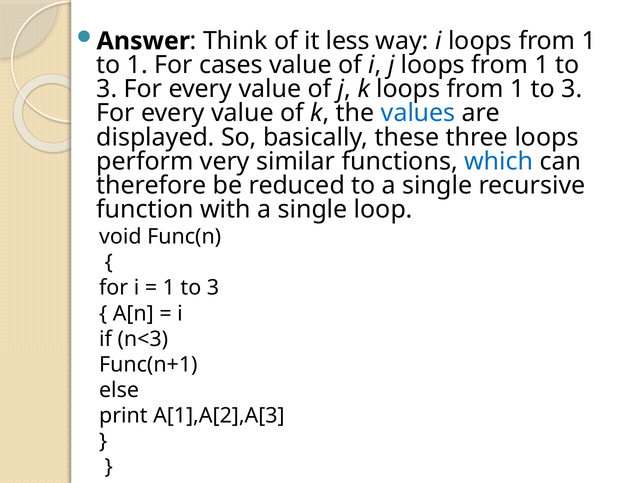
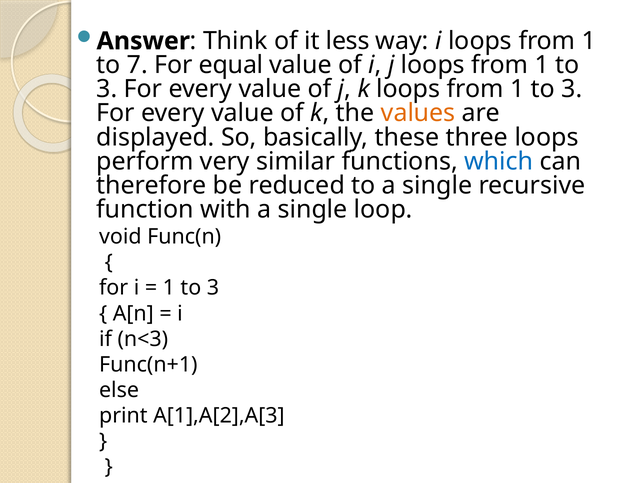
to 1: 1 -> 7 (137, 65)
cases: cases -> equal (231, 65)
values colour: blue -> orange (418, 113)
